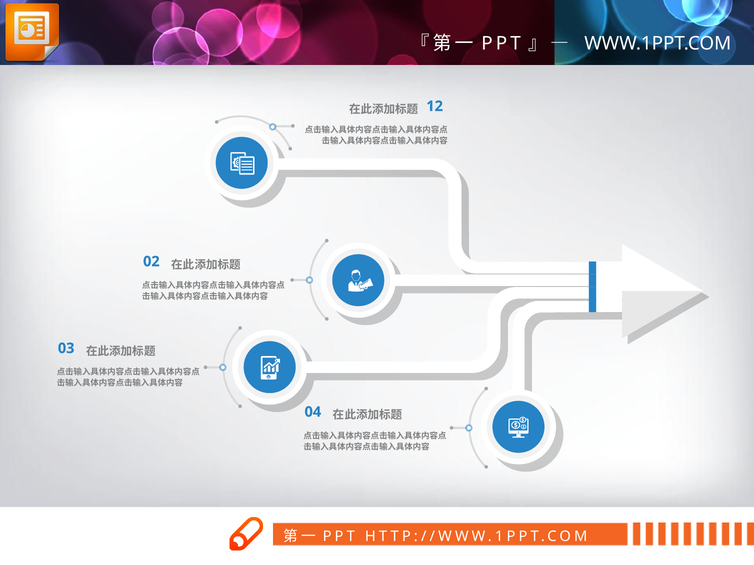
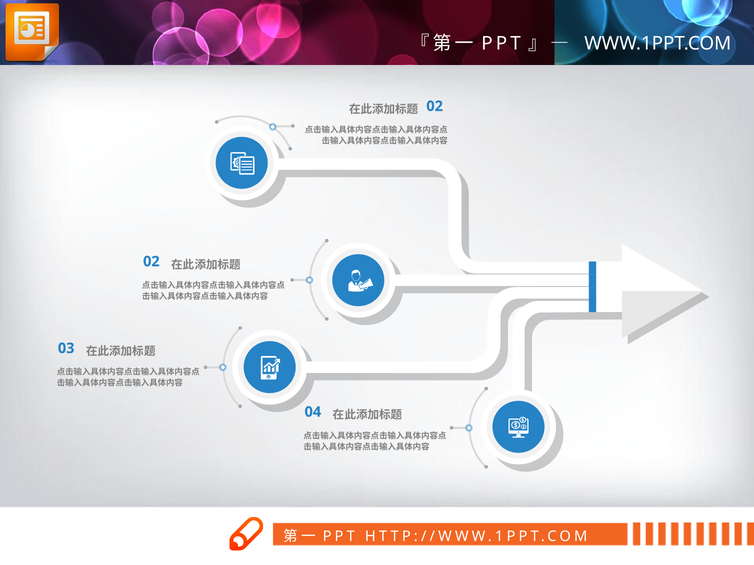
12: 12 -> 02 (435, 106)
